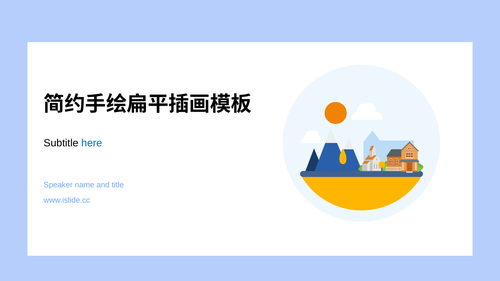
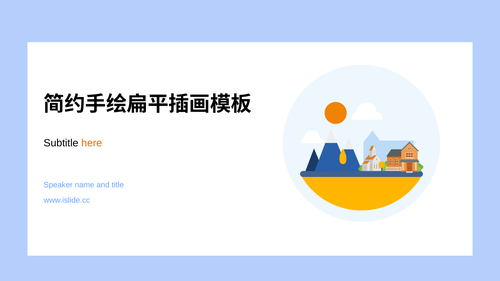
here colour: blue -> orange (92, 143)
